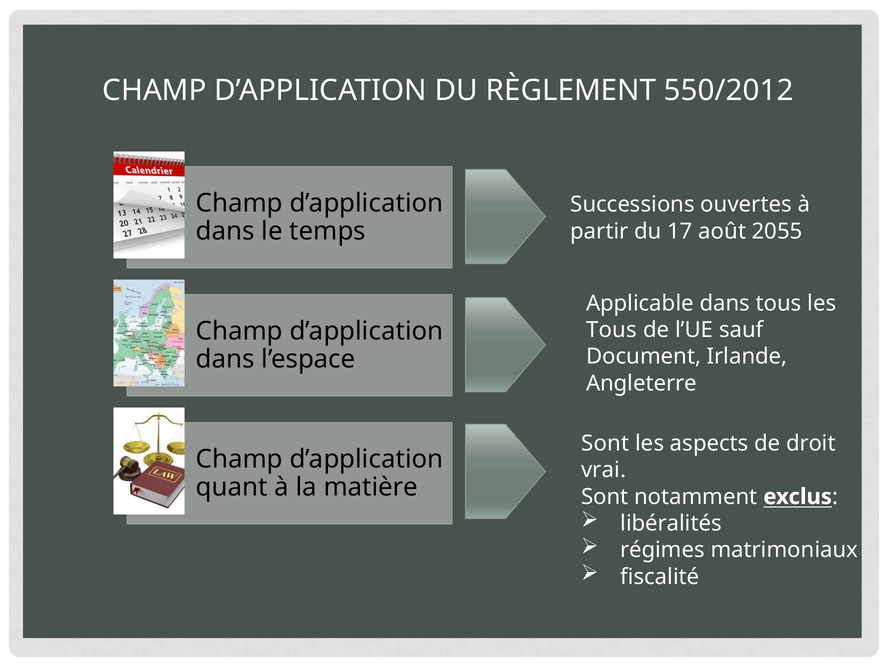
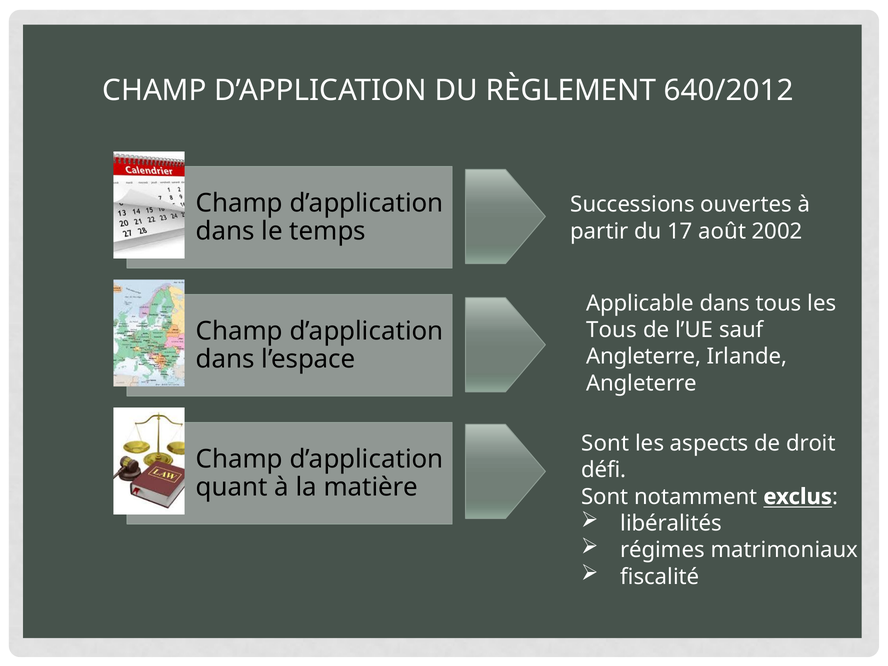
550/2012: 550/2012 -> 640/2012 (729, 90)
2055: 2055 -> 2002 (777, 231)
Document: Document -> Angleterre (644, 357)
vrai: vrai -> défi (604, 470)
